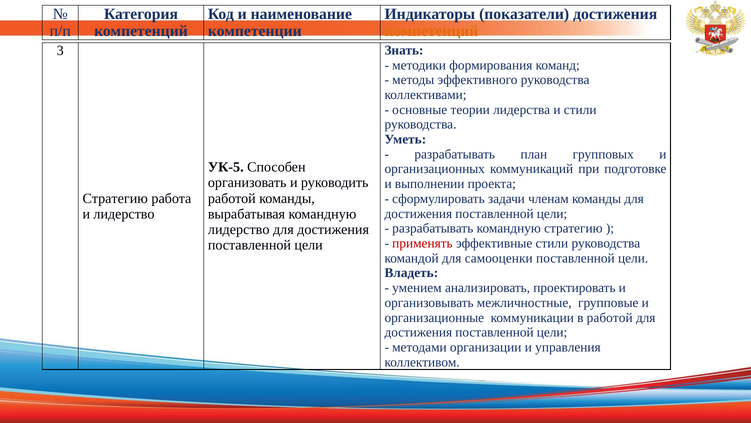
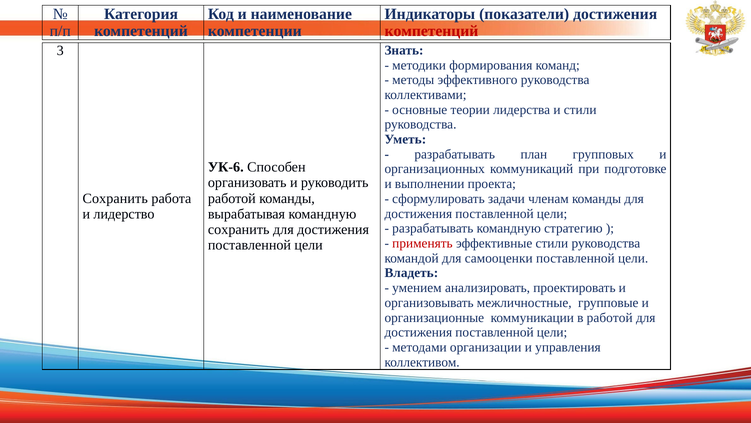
компетенций colour: orange -> red (431, 31)
УК-5: УК-5 -> УК-6 (226, 167)
Стратегию: Стратегию -> Сохранить (115, 198)
лидерство: лидерство -> сохранить (239, 229)
